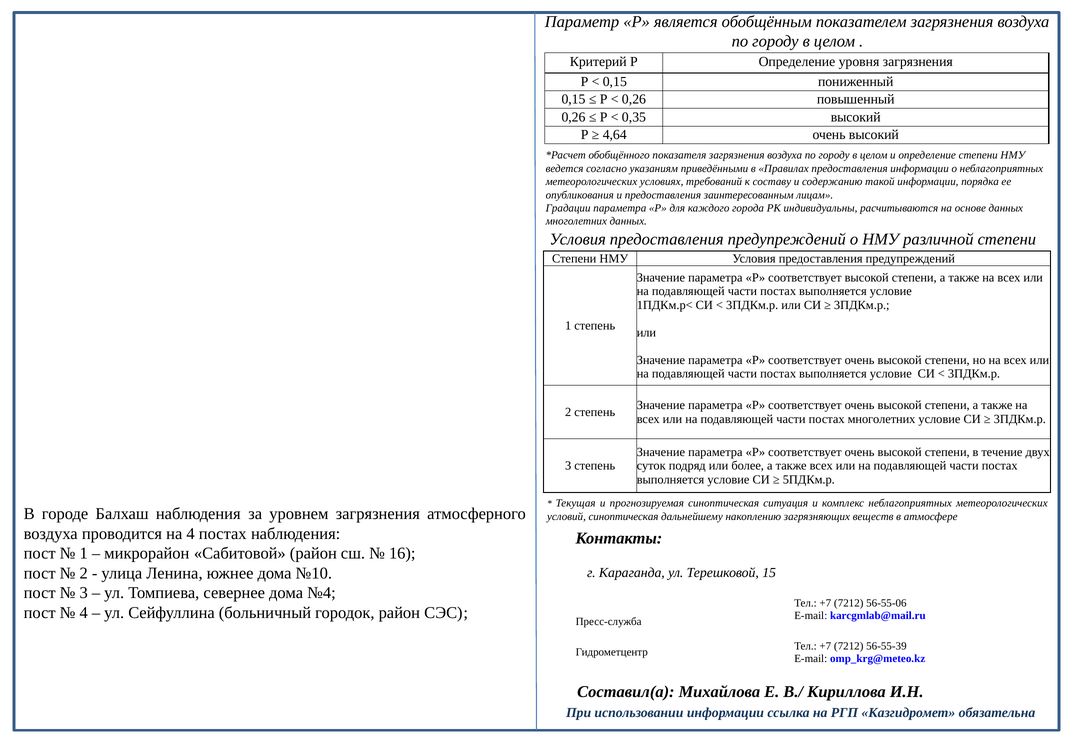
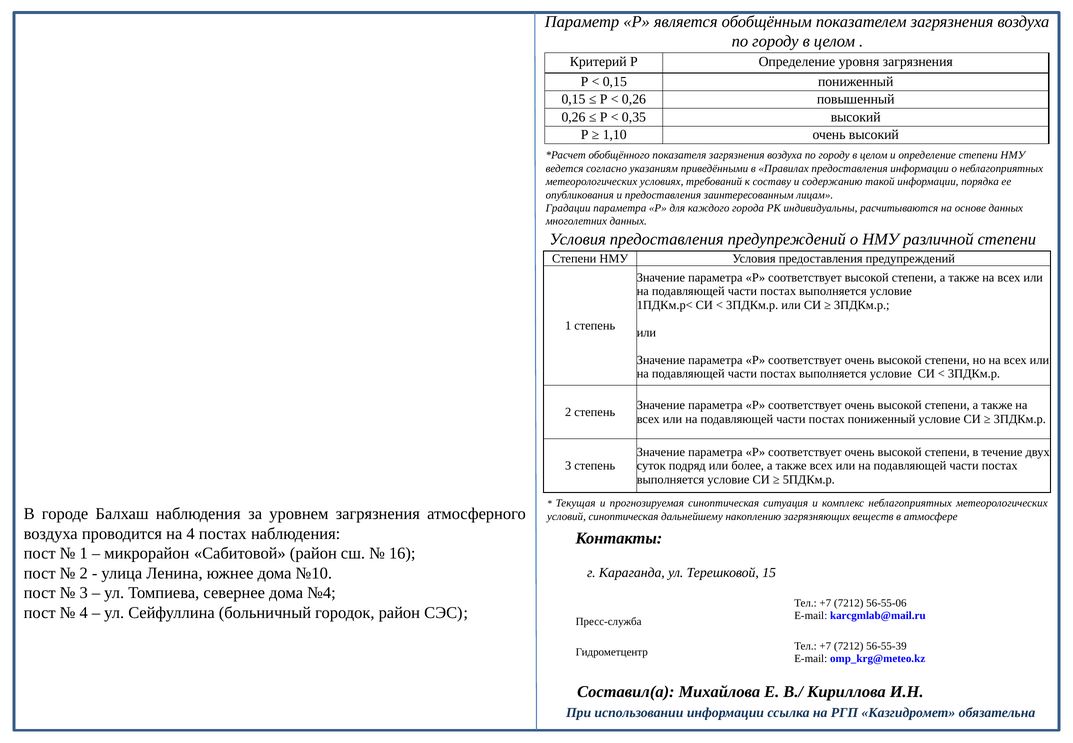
4,64: 4,64 -> 1,10 (615, 135)
постах многолетних: многолетних -> пониженный (882, 419)
